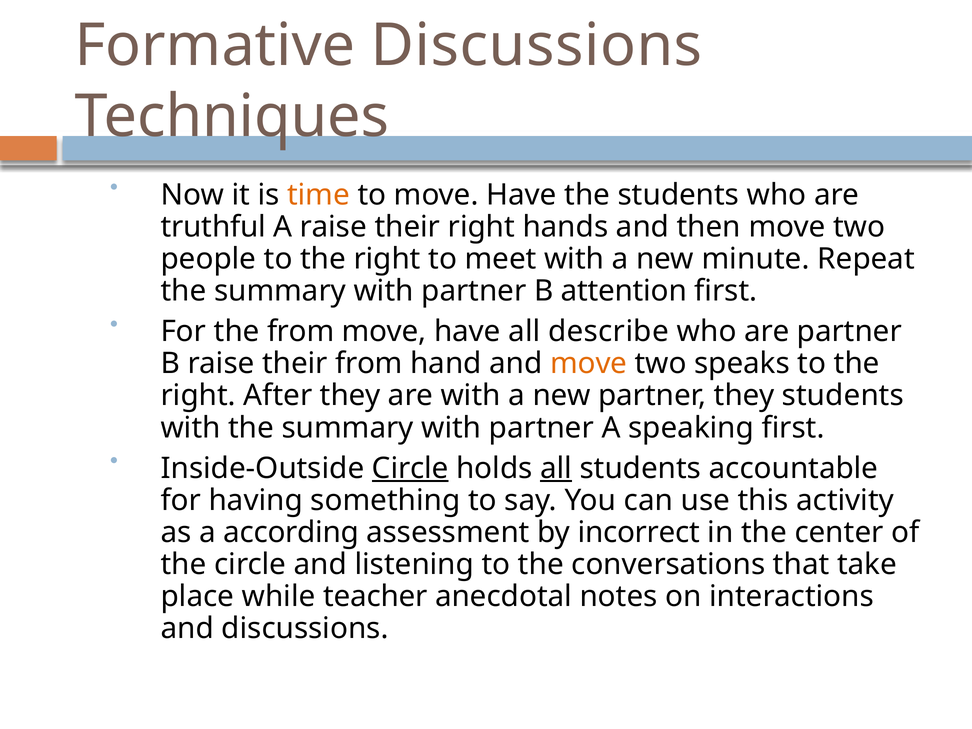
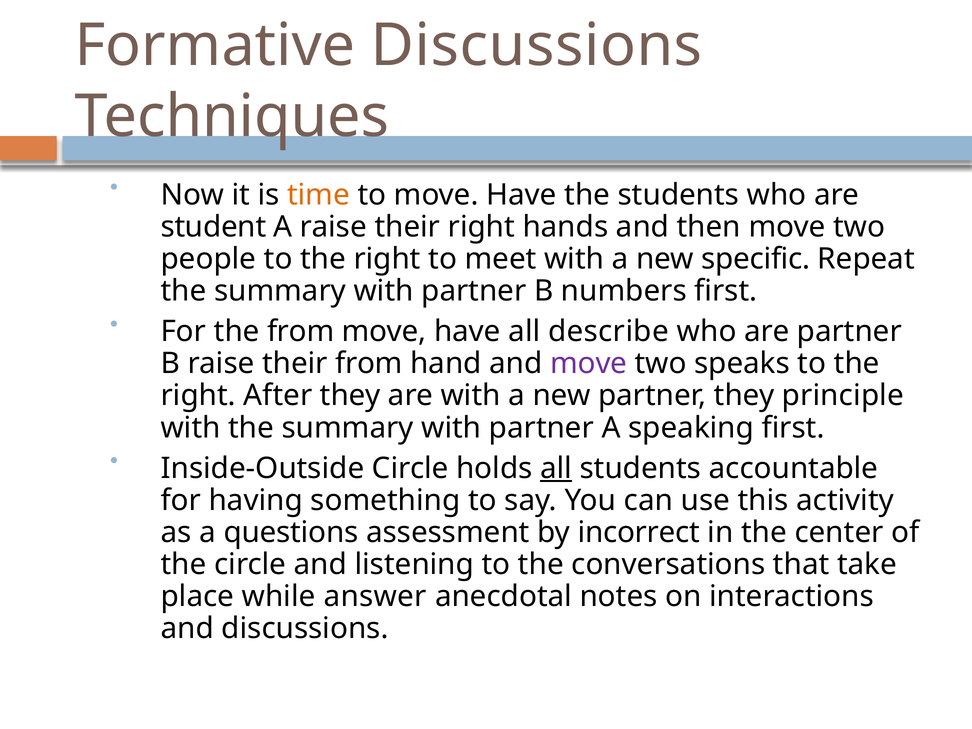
truthful: truthful -> student (213, 227)
minute: minute -> specific (756, 259)
attention: attention -> numbers (624, 291)
move colour: orange -> purple (589, 364)
they students: students -> principle (843, 396)
Circle underline: present -> none (410, 468)
according: according -> questions (291, 532)
teacher: teacher -> answer (375, 597)
